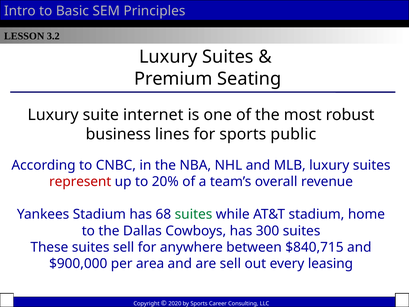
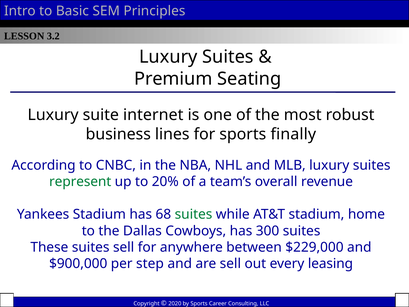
public: public -> finally (293, 134)
represent colour: red -> green (80, 182)
$840,715: $840,715 -> $229,000 (314, 247)
area: area -> step (150, 263)
